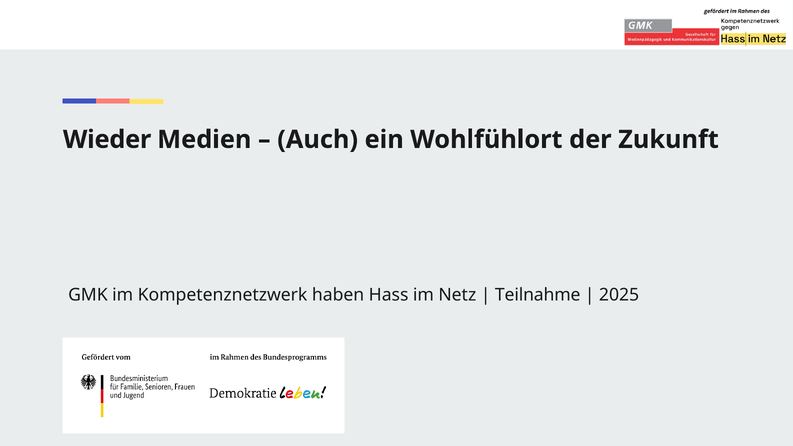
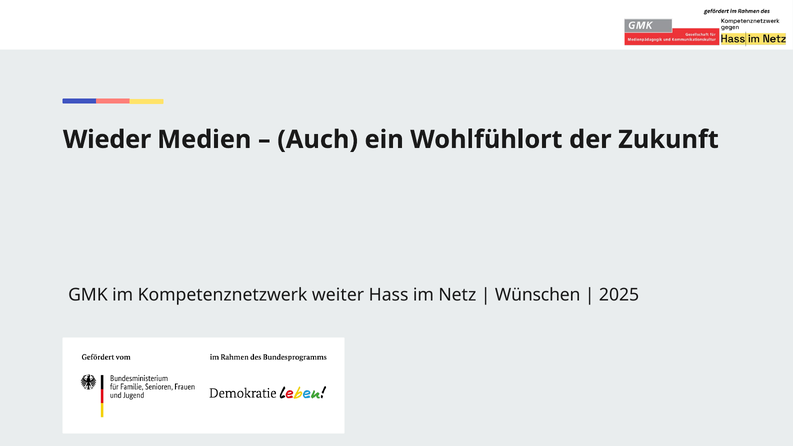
haben: haben -> weiter (338, 295)
Teilnahme: Teilnahme -> Wünschen (538, 295)
